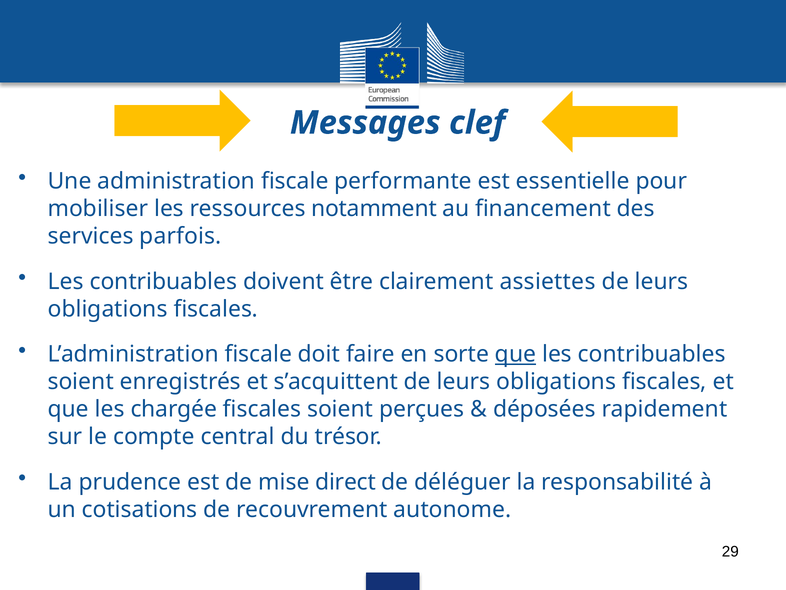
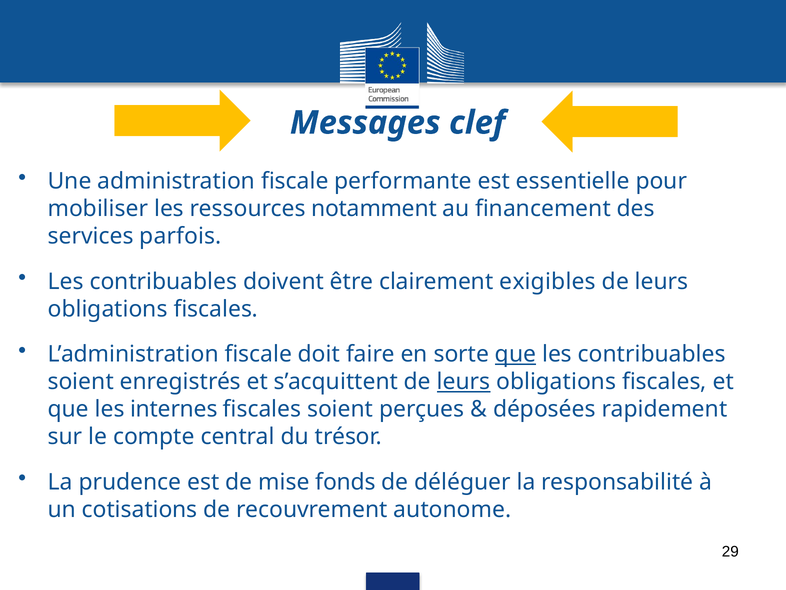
assiettes: assiettes -> exigibles (548, 281)
leurs underline: none -> present (464, 381)
chargée: chargée -> internes (174, 409)
direct: direct -> fonds (346, 482)
